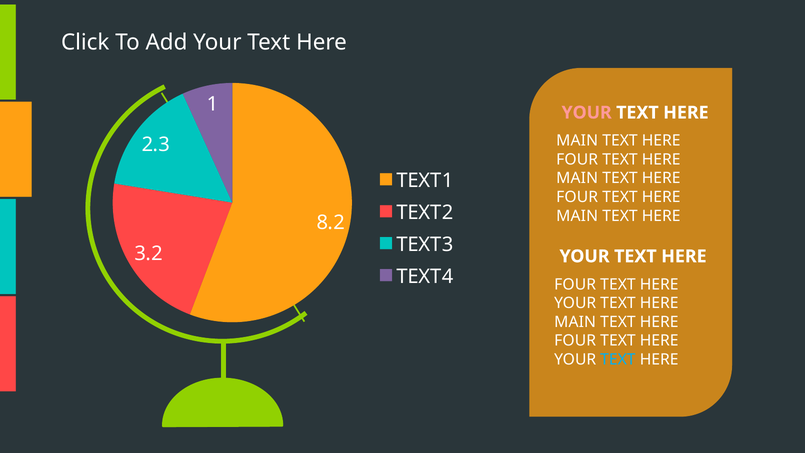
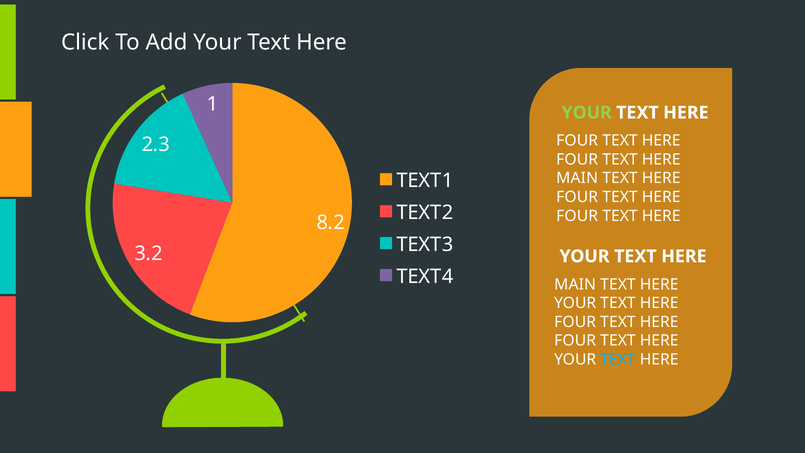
YOUR colour: pink -> light green (587, 113)
MAIN: MAIN -> FOUR (577, 141)
MAIN: MAIN -> FOUR (577, 216)
FOUR: FOUR -> MAIN (575, 284)
MAIN: MAIN -> FOUR (575, 322)
